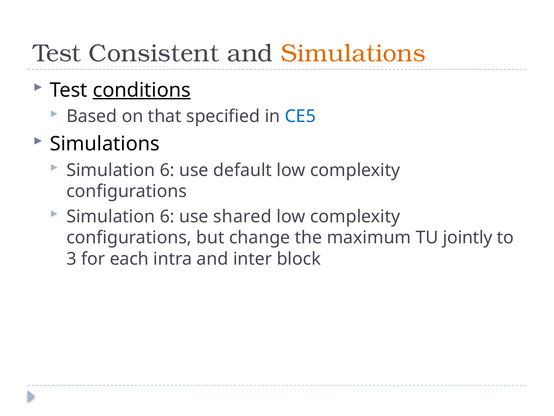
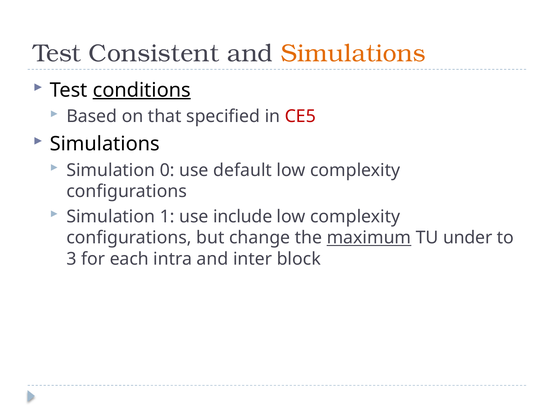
CE5 colour: blue -> red (300, 116)
6: 6 -> 0 (167, 170)
6: 6 -> 1 (167, 216)
shared: shared -> include (243, 216)
maximum underline: none -> present (369, 237)
jointly: jointly -> under (468, 237)
